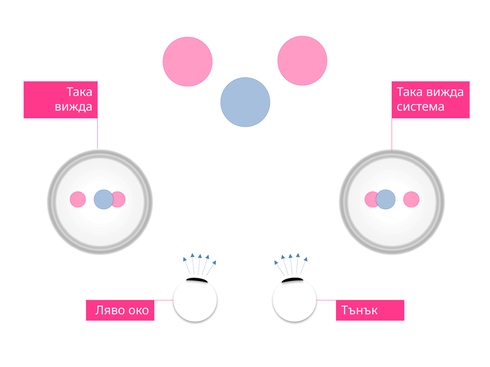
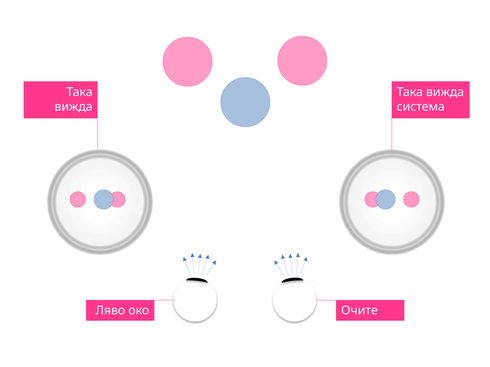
Тънък: Тънък -> Очите (360, 311)
